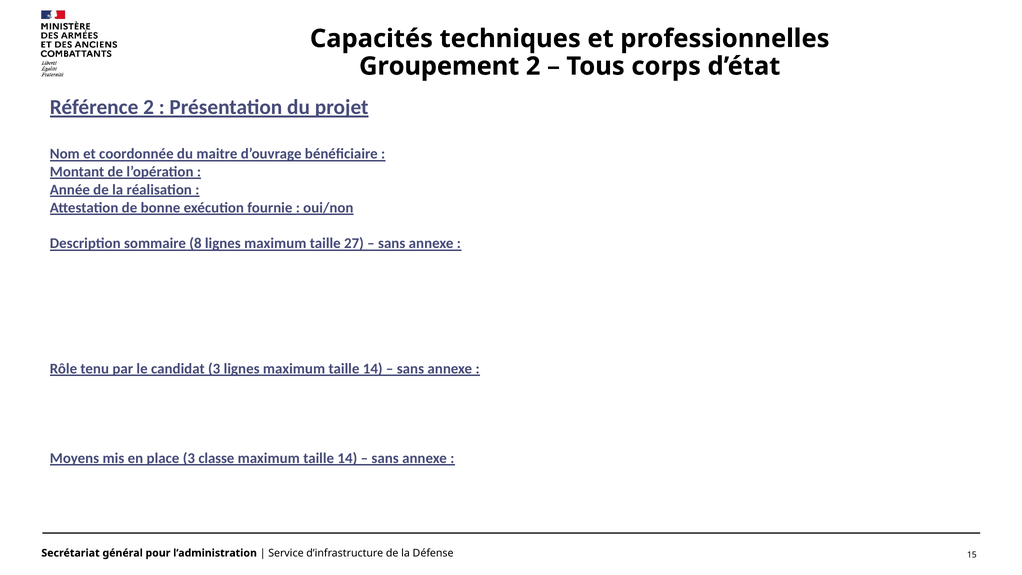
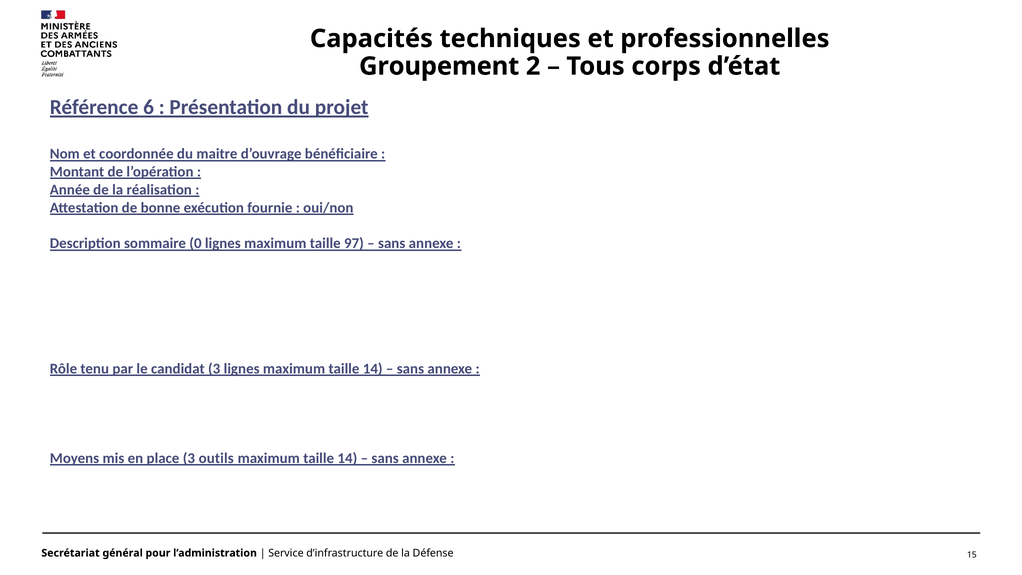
Référence 2: 2 -> 6 (149, 107)
8: 8 -> 0 (195, 243)
27: 27 -> 97 (354, 243)
classe: classe -> outils (216, 458)
